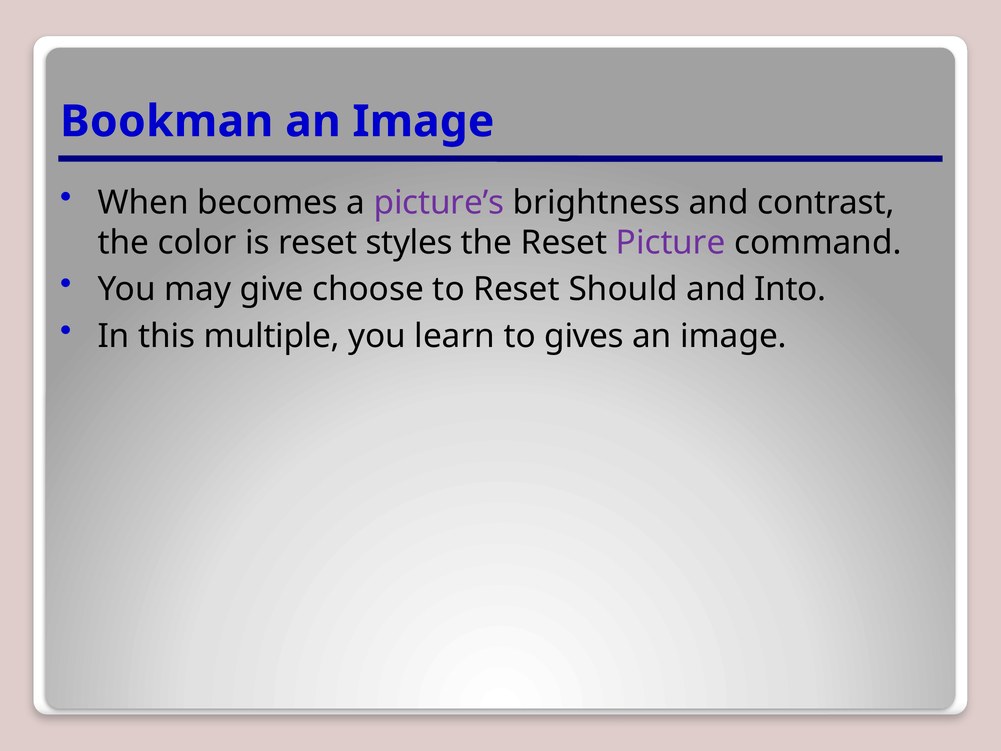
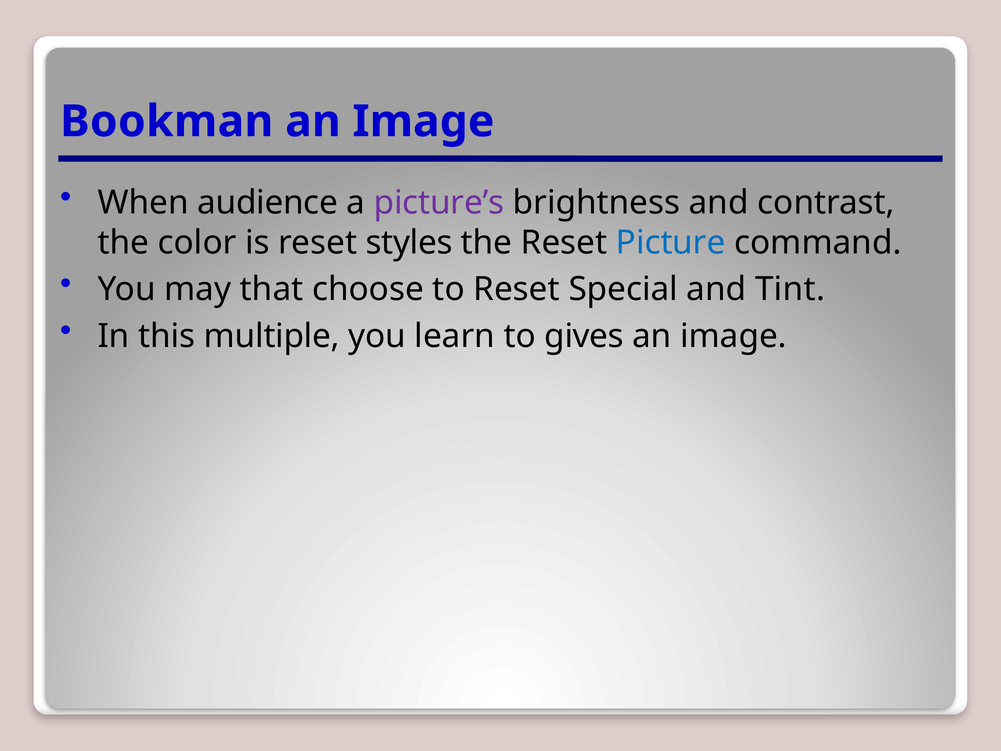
becomes: becomes -> audience (268, 203)
Picture colour: purple -> blue (671, 243)
give: give -> that (272, 289)
Should: Should -> Special (623, 289)
Into: Into -> Tint (790, 289)
